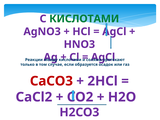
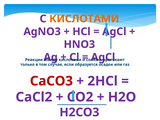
КИСЛОТАМИ colour: green -> orange (84, 19)
